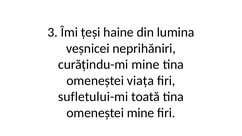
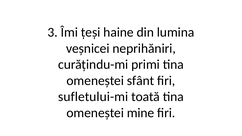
curățindu-mi mine: mine -> primi (146, 65)
viața: viața -> sfânt (141, 81)
